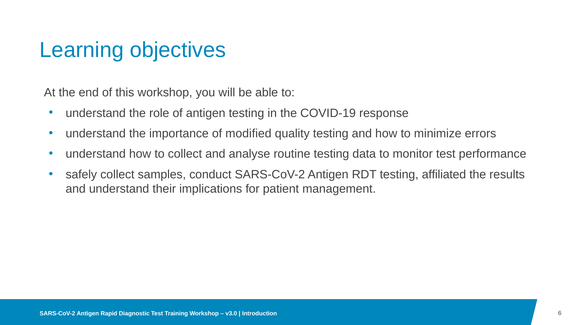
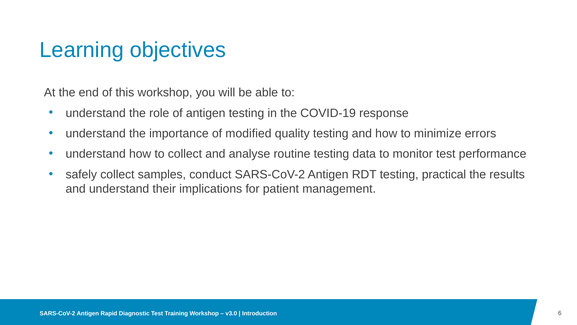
affiliated: affiliated -> practical (444, 174)
